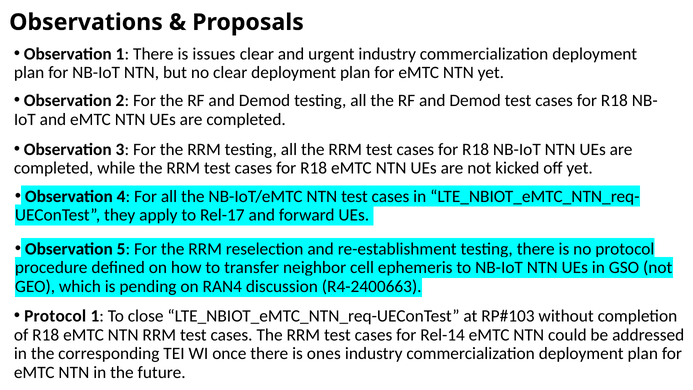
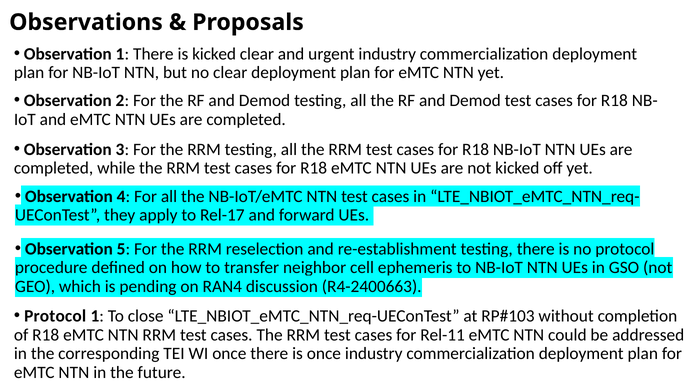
is issues: issues -> kicked (214, 54)
Rel-14: Rel-14 -> Rel-11 (443, 335)
is ones: ones -> once (324, 354)
